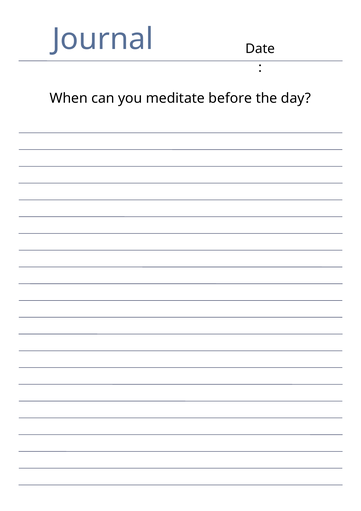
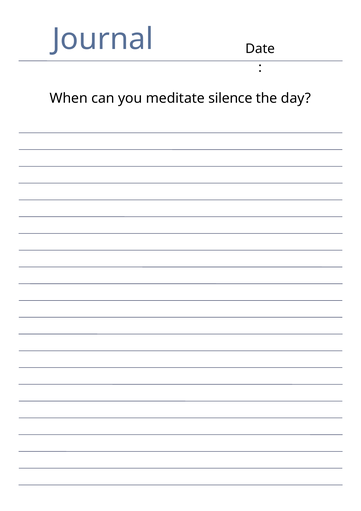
before: before -> silence (230, 98)
